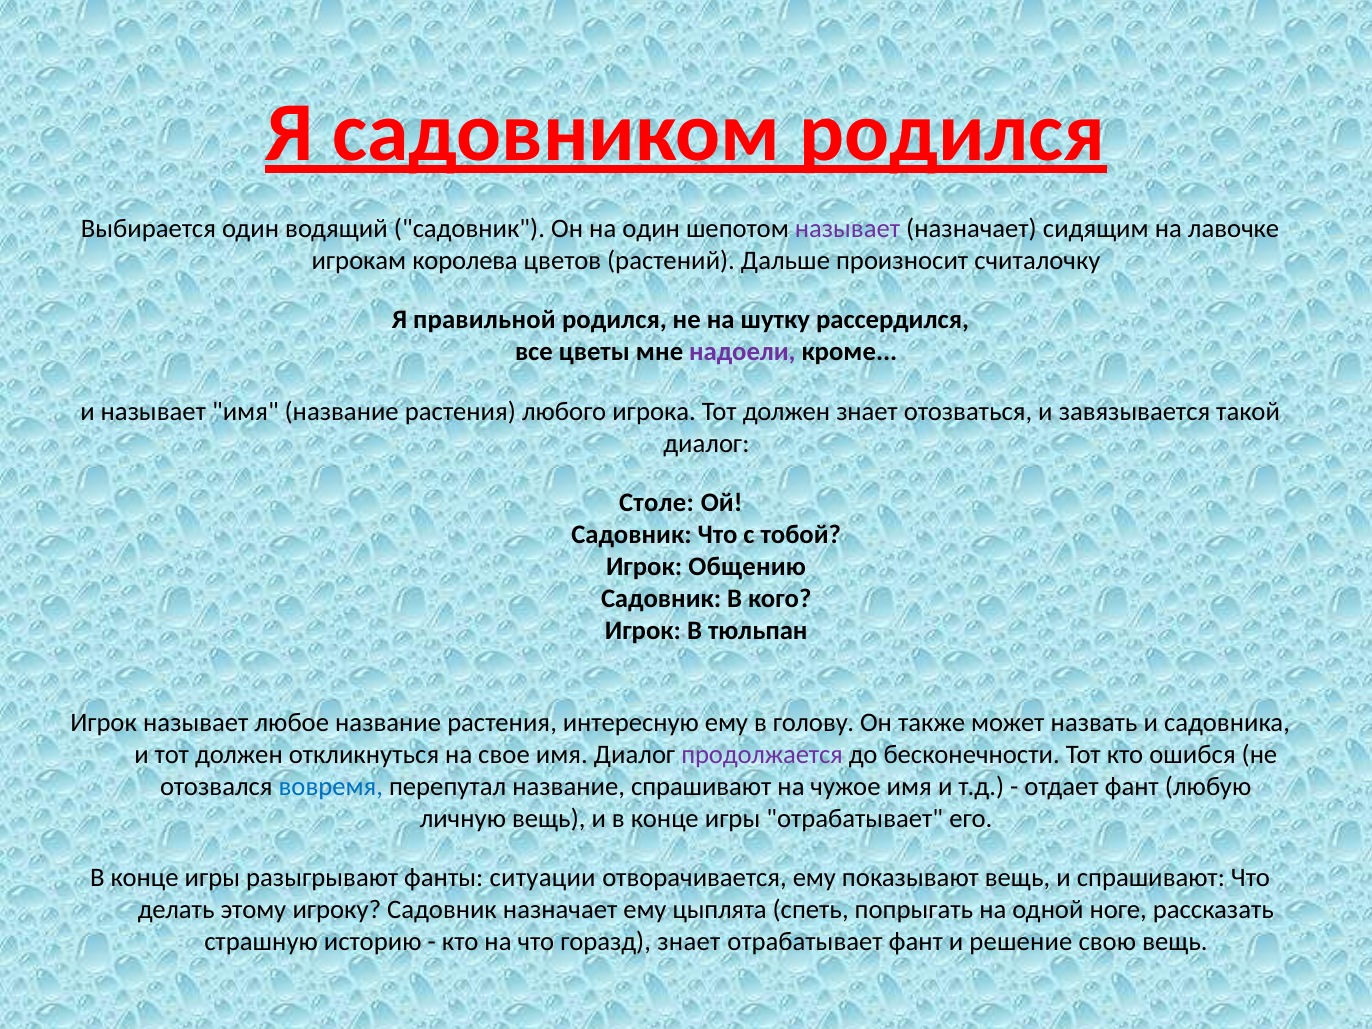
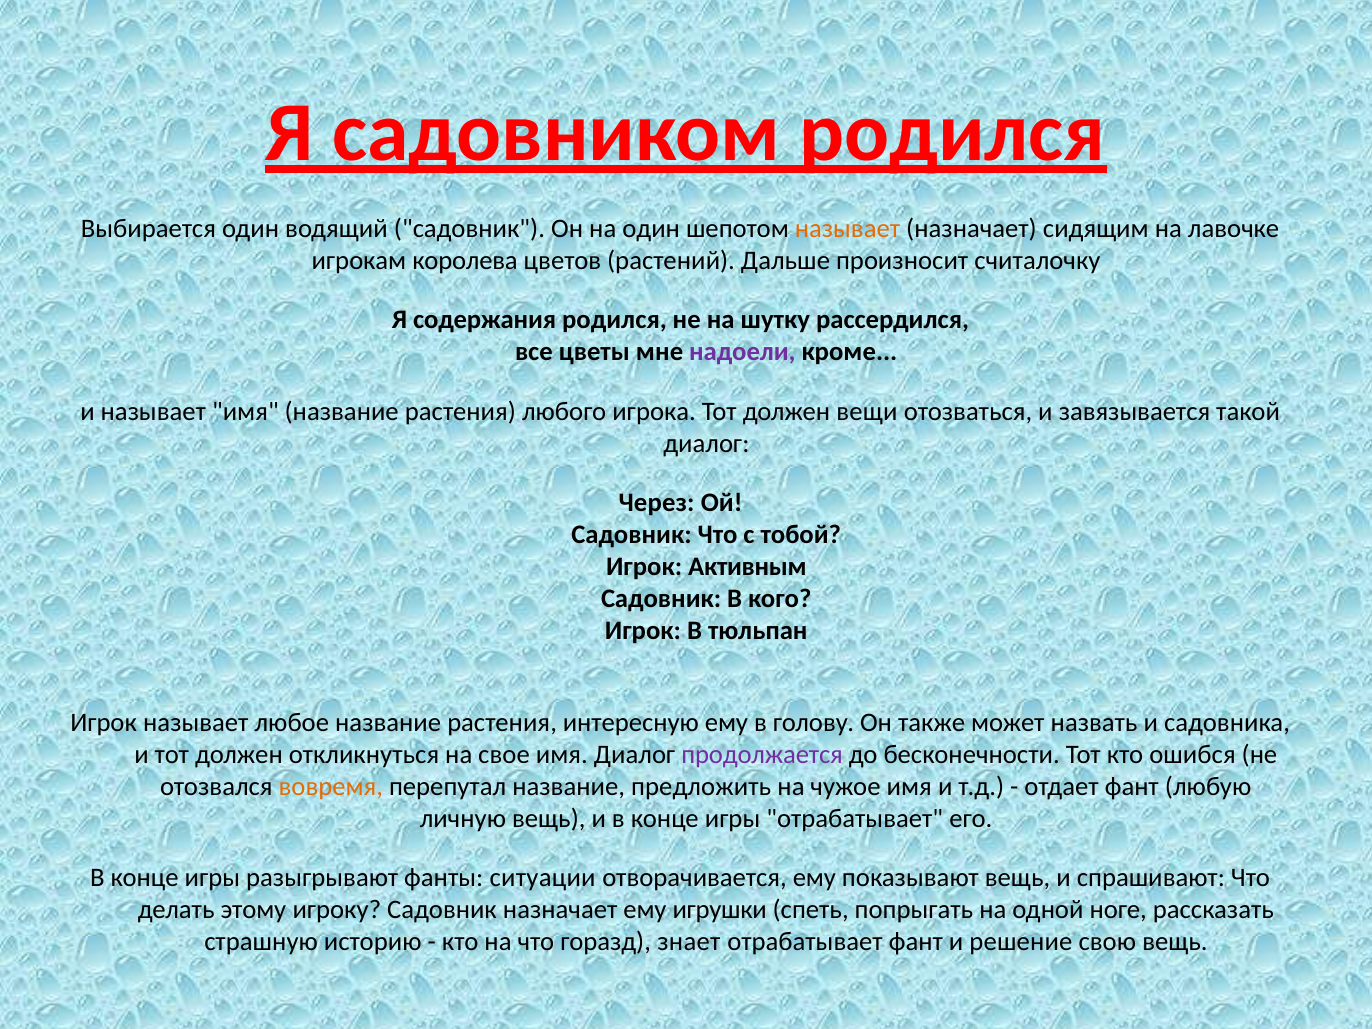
называет colour: purple -> orange (848, 228)
правильной: правильной -> содержания (485, 320)
должен знает: знает -> вещи (867, 411)
Столе: Столе -> Через (657, 503)
Общению: Общению -> Активным (747, 567)
вовремя colour: blue -> orange (331, 787)
название спрашивают: спрашивают -> предложить (701, 787)
цыплята: цыплята -> игрушки (720, 910)
